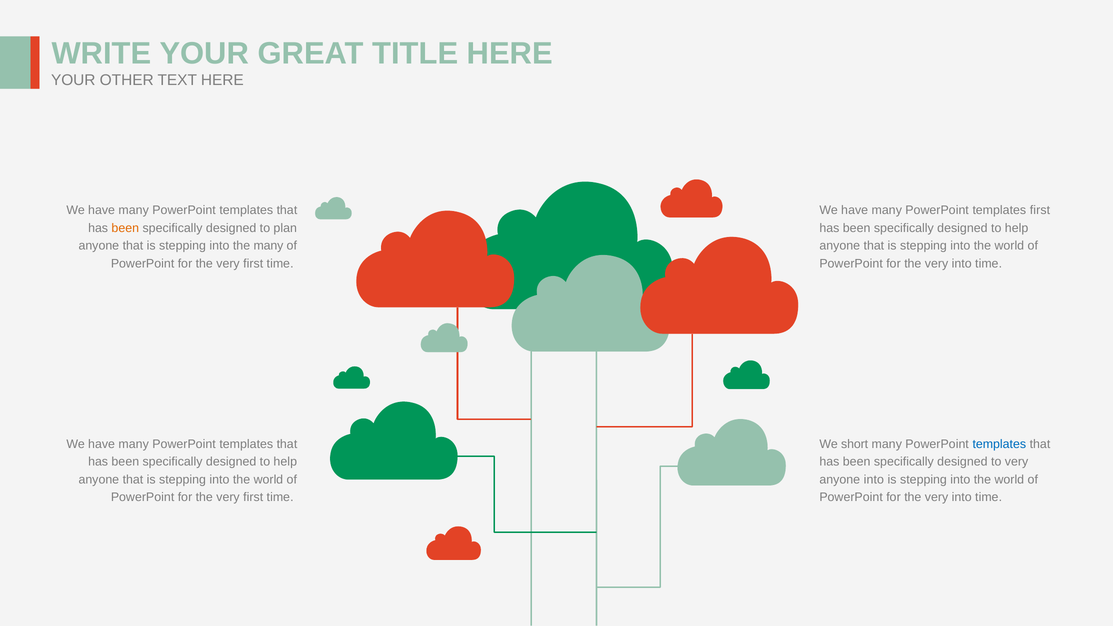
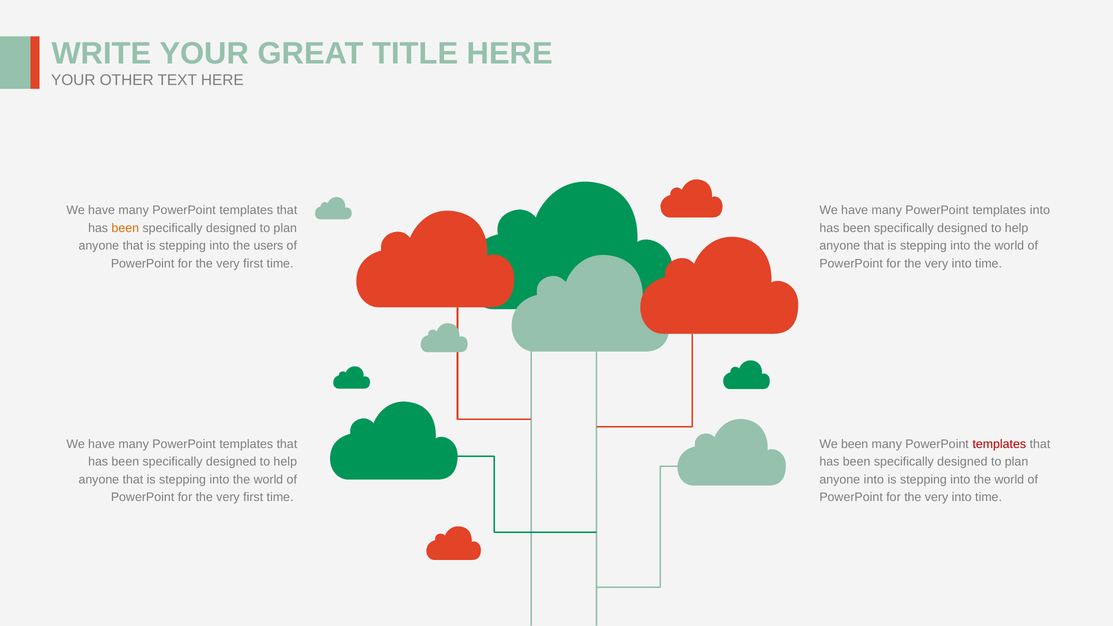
templates first: first -> into (1040, 210)
the many: many -> users (268, 246)
We short: short -> been (855, 444)
templates colour: blue -> red (999, 444)
very: very -> plan (1017, 462)
